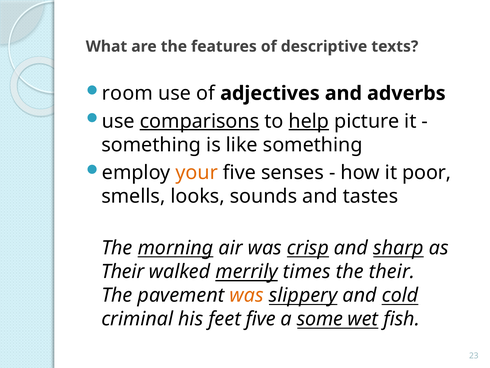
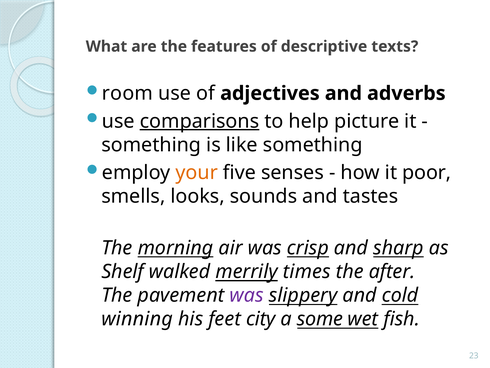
help underline: present -> none (309, 121)
Their: Their -> Shelf (123, 271)
the their: their -> after (392, 271)
was colour: orange -> purple (247, 295)
criminal: criminal -> winning (137, 319)
feet five: five -> city (261, 319)
